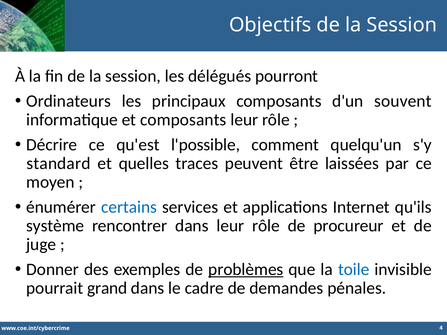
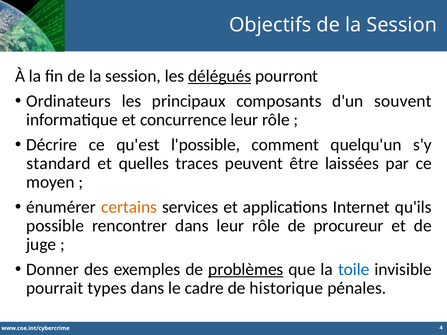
délégués underline: none -> present (220, 76)
et composants: composants -> concurrence (183, 120)
certains colour: blue -> orange (129, 207)
système: système -> possible (55, 226)
grand: grand -> types (107, 288)
demandes: demandes -> historique (286, 288)
